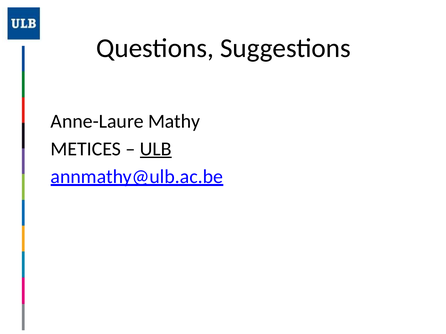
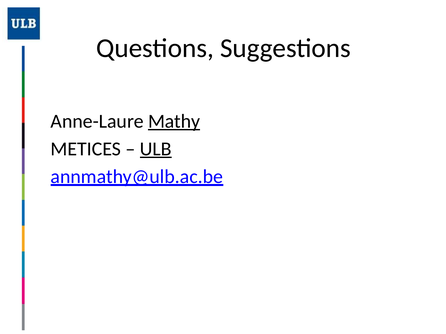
Mathy underline: none -> present (174, 121)
